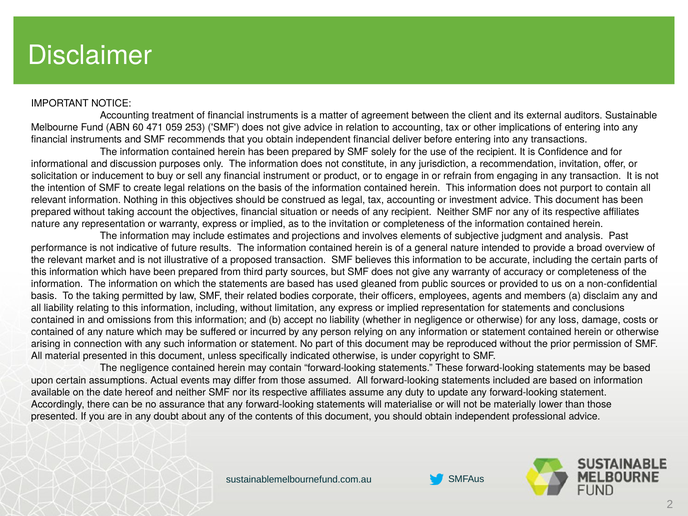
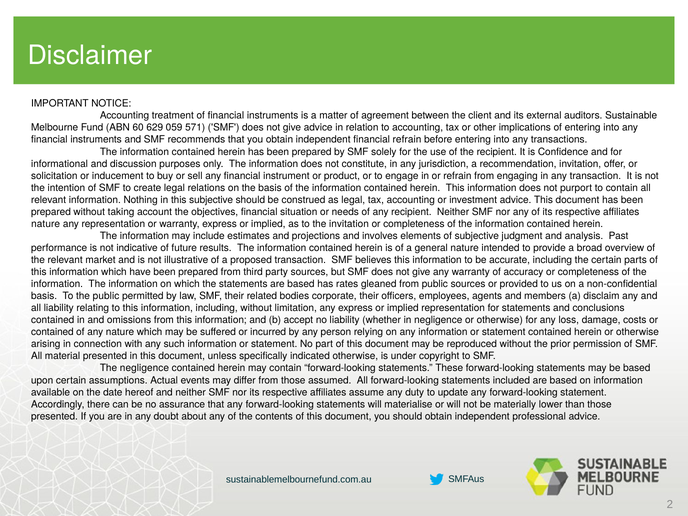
471: 471 -> 629 (155, 128)
253: 253 -> 571 (195, 128)
financial deliver: deliver -> refrain (407, 140)
this objectives: objectives -> subjective (211, 200)
used: used -> rates (347, 284)
the taking: taking -> public (106, 296)
